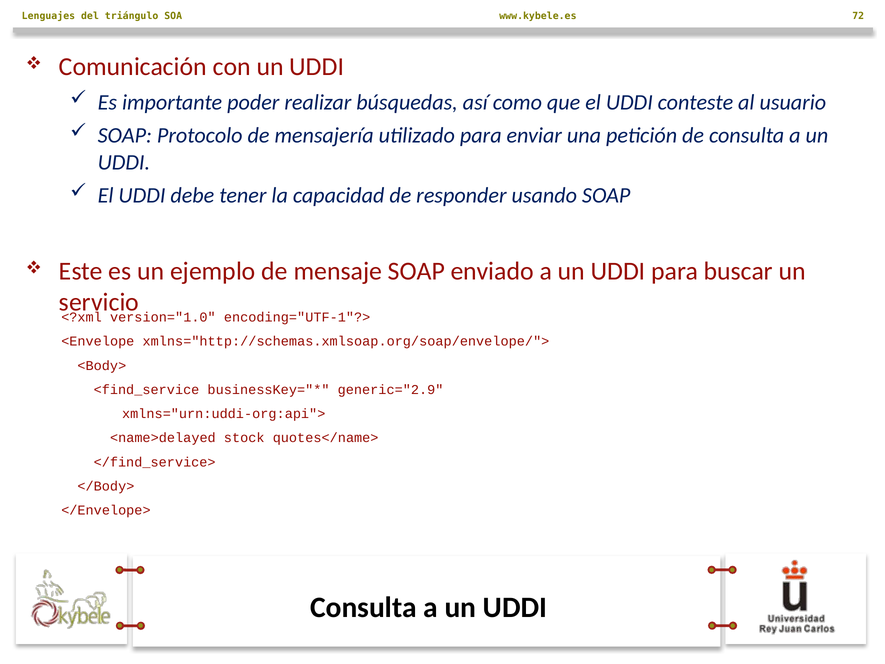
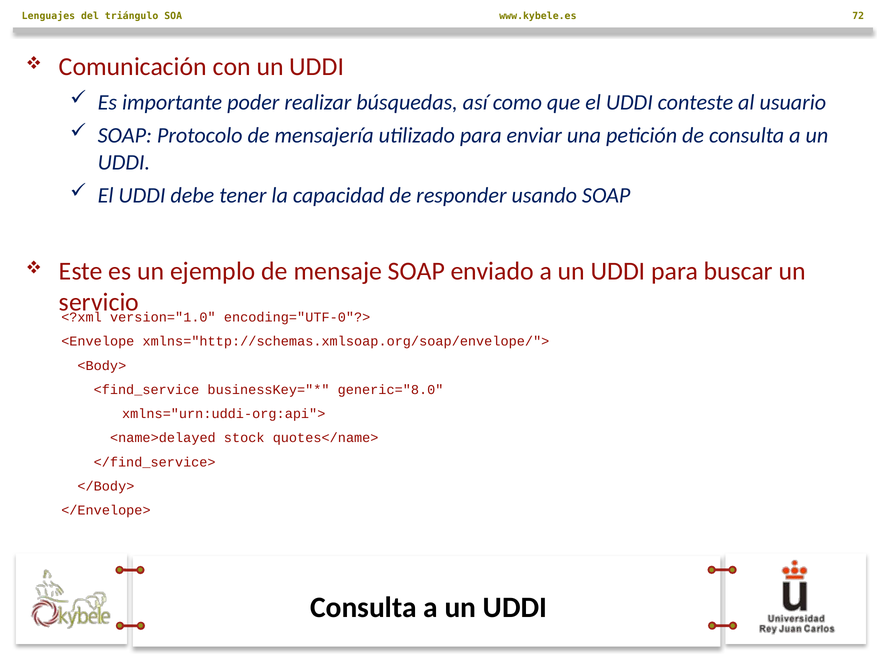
encoding="UTF-1"?>: encoding="UTF-1"?> -> encoding="UTF-0"?> (297, 317)
generic="2.9: generic="2.9 -> generic="8.0 (391, 390)
